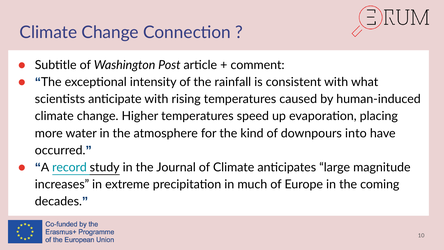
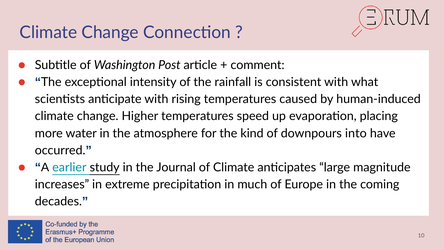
record: record -> earlier (69, 167)
